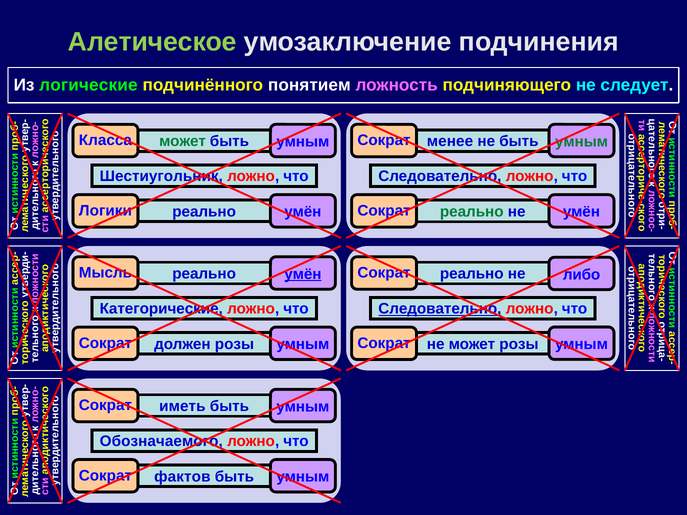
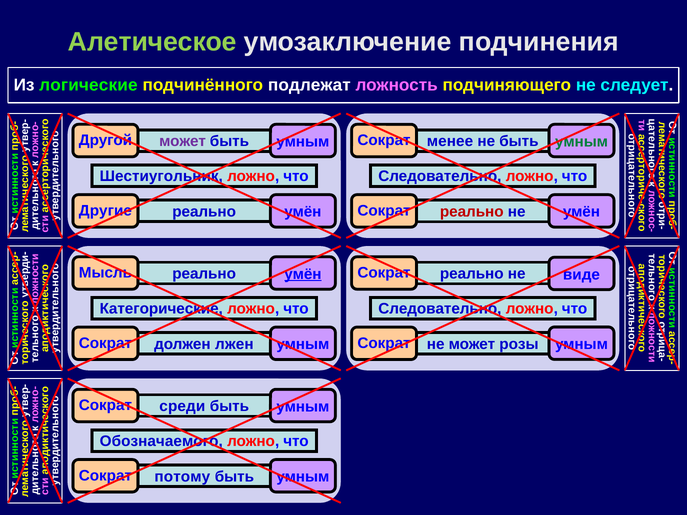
понятием: понятием -> подлежат (309, 85)
Класса: Класса -> Другой (105, 140)
может colour: green -> purple (182, 141)
Логики: Логики -> Другие (105, 211)
реально colour: green -> red (472, 212)
либо: либо -> виде (581, 275)
Следовательно underline: present -> none (440, 309)
должен розы: розы -> лжен (234, 344)
иметь: иметь -> среди (182, 406)
фактов: фактов -> потому (182, 477)
